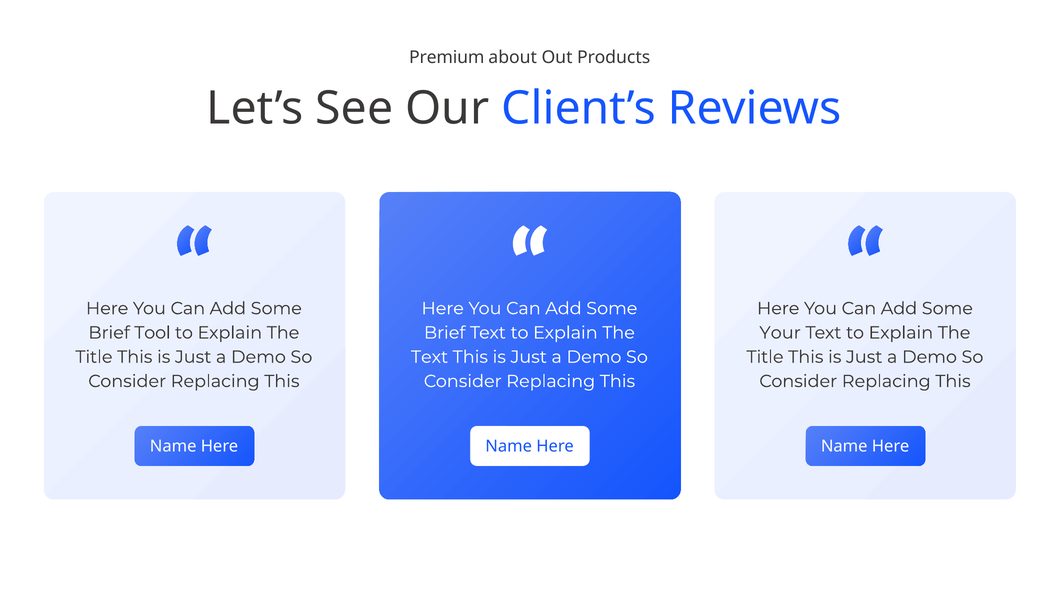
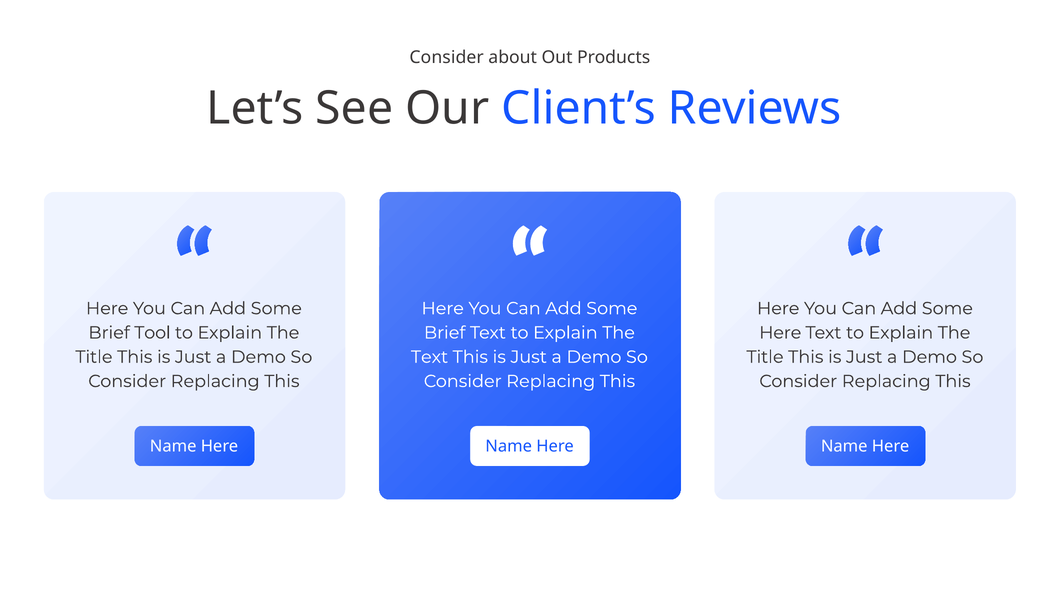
Premium: Premium -> Consider (447, 58)
Your: Your -> Here (780, 333)
